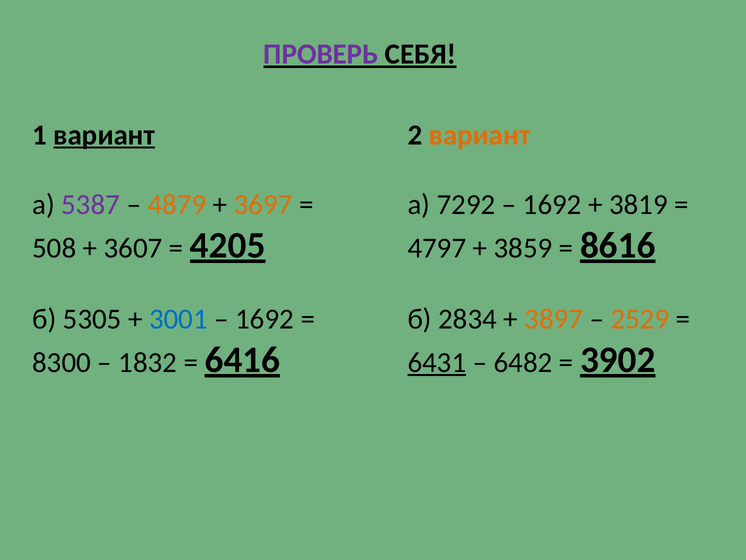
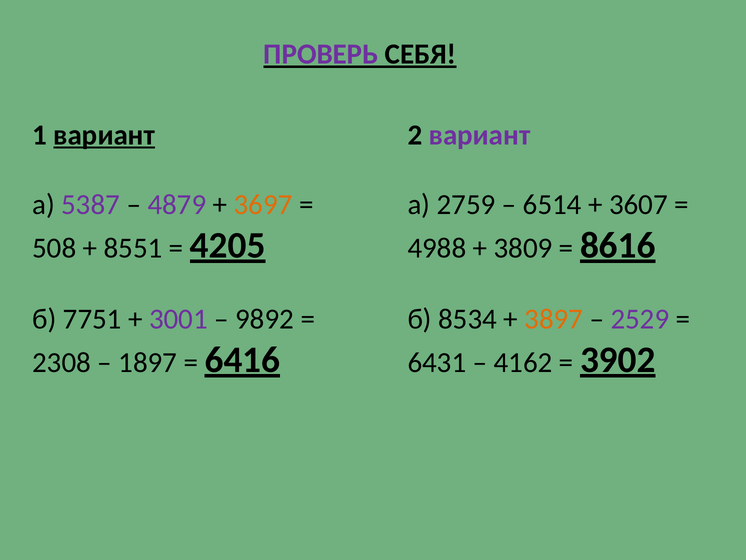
вариант colour: orange -> purple (480, 135)
4879 colour: orange -> purple (177, 205)
7292: 7292 -> 2759 (466, 205)
1692: 1692 -> 6514 (552, 205)
3819: 3819 -> 3607 (638, 205)
3607: 3607 -> 8551 (133, 248)
4797: 4797 -> 4988 (437, 248)
3859: 3859 -> 3809 (523, 248)
5305: 5305 -> 7751 (92, 319)
3001 colour: blue -> purple (178, 319)
1692: 1692 -> 9892 (265, 319)
2834: 2834 -> 8534 (468, 319)
2529 colour: orange -> purple (640, 319)
8300: 8300 -> 2308 (62, 362)
1832: 1832 -> 1897 (148, 362)
6431 underline: present -> none (437, 362)
6482: 6482 -> 4162 (523, 362)
